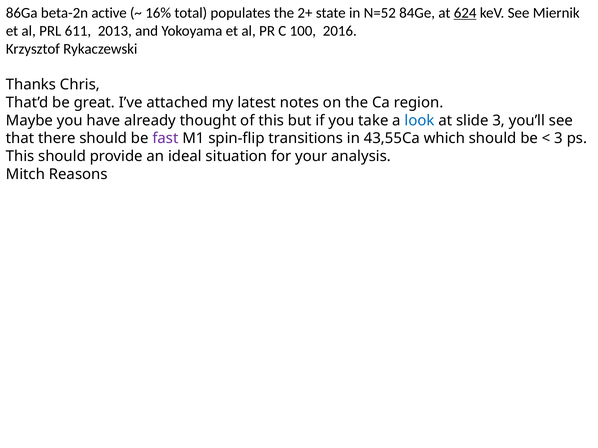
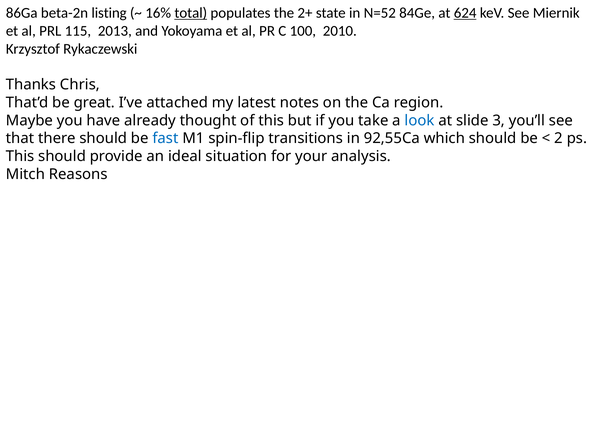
active: active -> listing (109, 13)
total underline: none -> present (191, 13)
611: 611 -> 115 (78, 31)
2016: 2016 -> 2010 (340, 31)
fast colour: purple -> blue (165, 139)
43,55Ca: 43,55Ca -> 92,55Ca (392, 139)
3: 3 -> 2 (559, 139)
